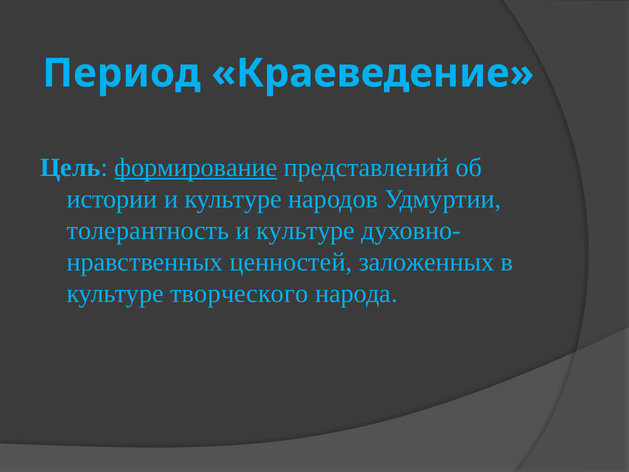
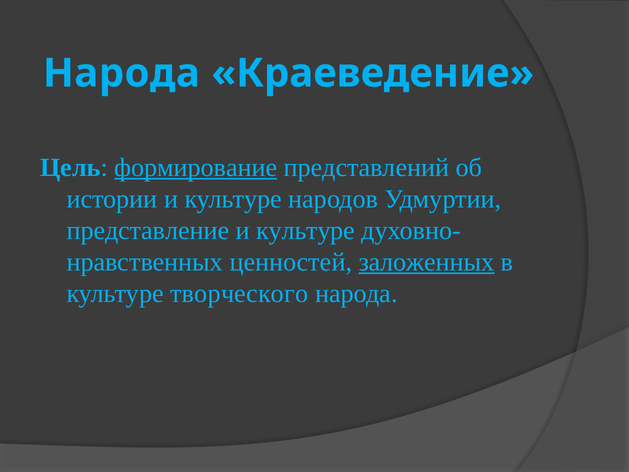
Период: Период -> Народа (121, 73)
толерантность: толерантность -> представление (148, 230)
заложенных underline: none -> present (427, 262)
